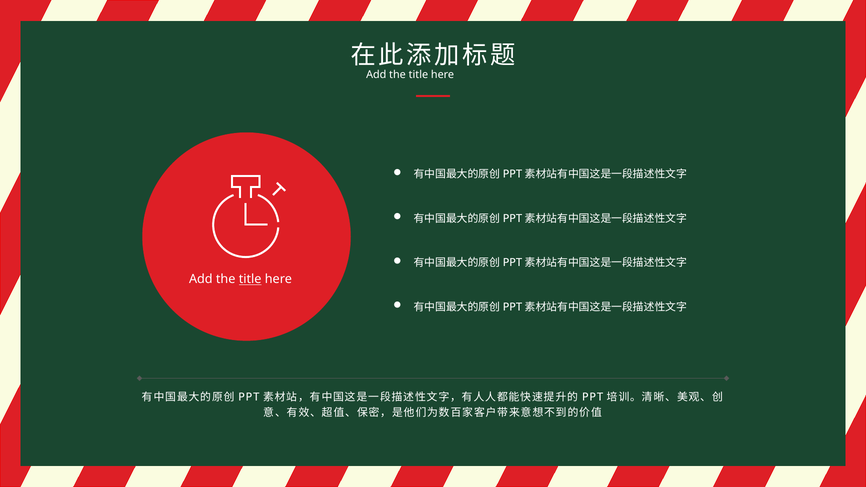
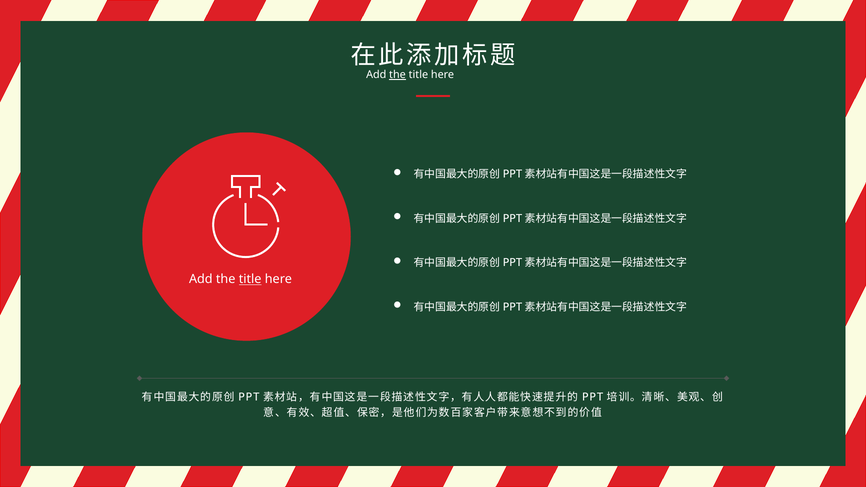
the underline: none -> present (397, 75)
